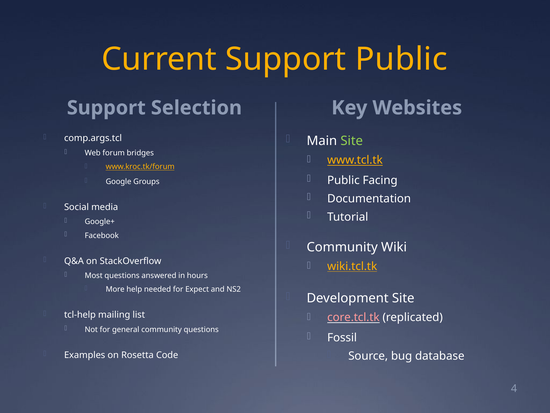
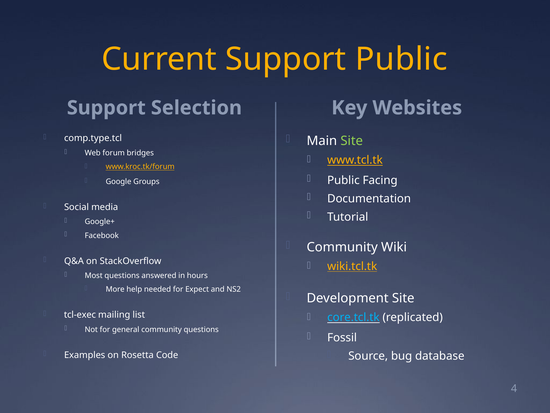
comp.args.tcl: comp.args.tcl -> comp.type.tcl (93, 138)
tcl-help: tcl-help -> tcl-exec (80, 315)
core.tcl.tk colour: pink -> light blue (353, 317)
